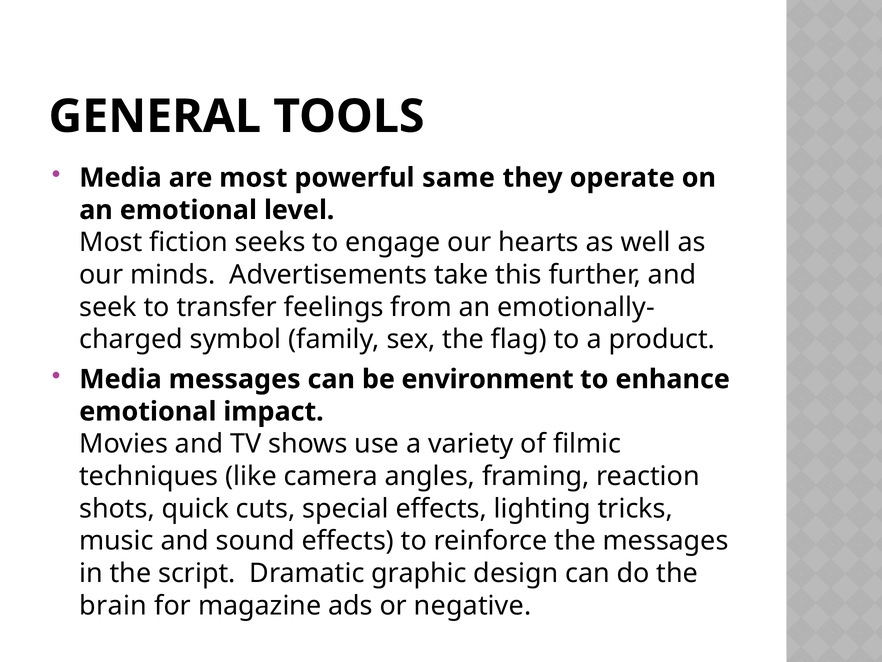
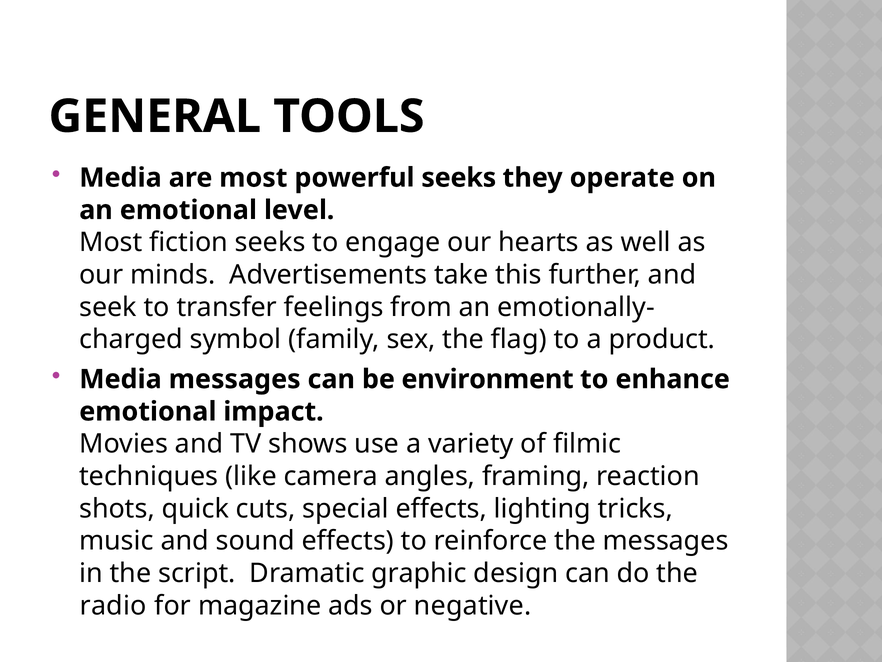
powerful same: same -> seeks (459, 178)
brain: brain -> radio (113, 605)
